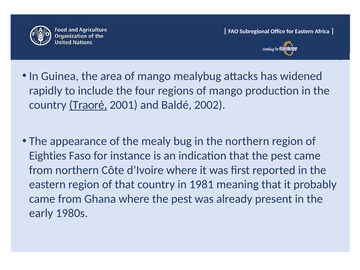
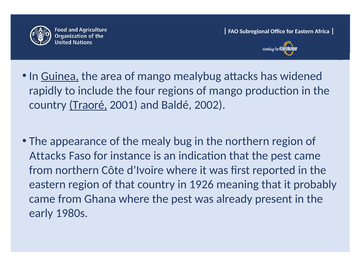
Guinea underline: none -> present (60, 76)
Eighties: Eighties -> Attacks (48, 156)
1981: 1981 -> 1926 (202, 184)
